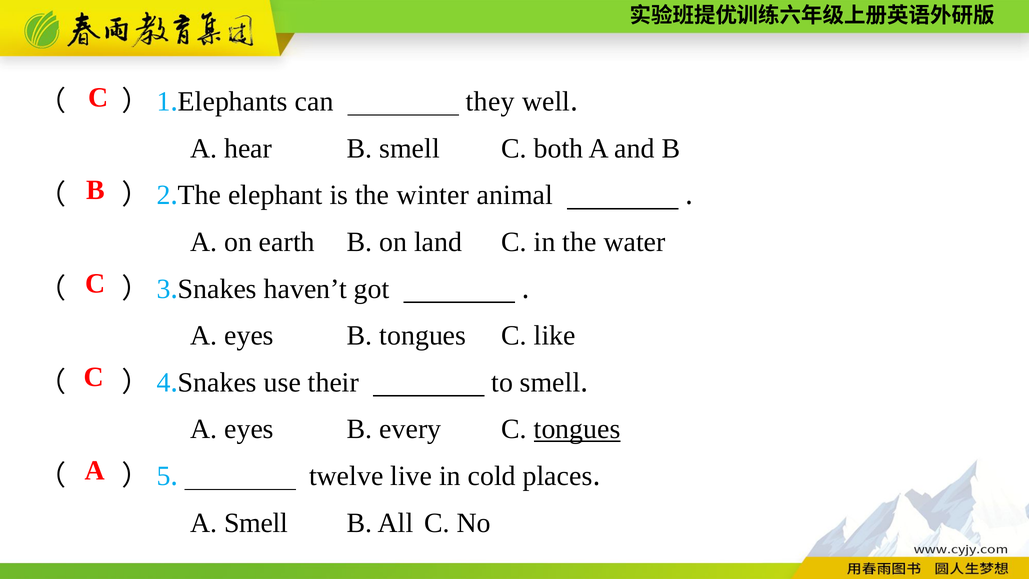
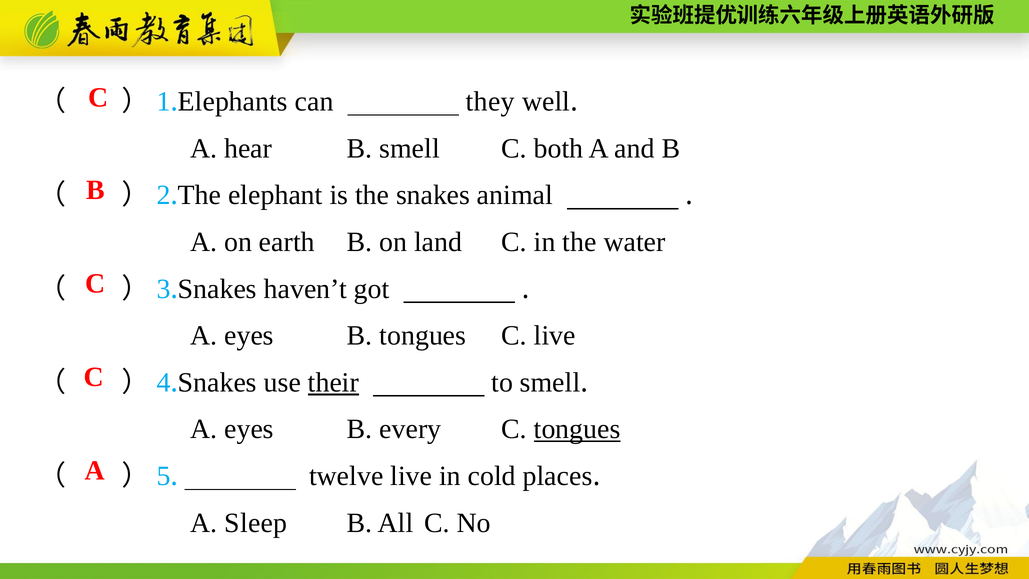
the winter: winter -> snakes (433, 195)
C like: like -> live (555, 336)
their underline: none -> present (333, 382)
A Smell: Smell -> Sleep (256, 523)
